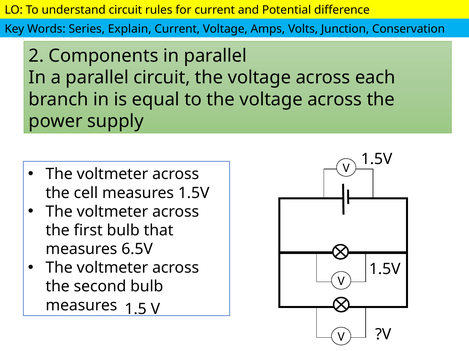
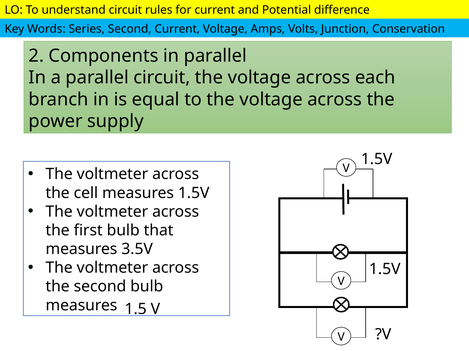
Explain: Explain -> Second (130, 29)
6.5V: 6.5V -> 3.5V (137, 250)
